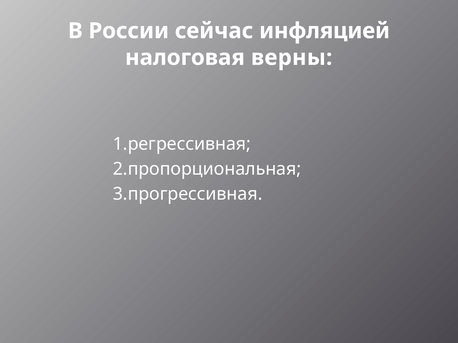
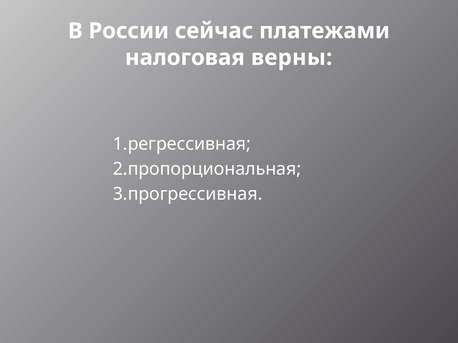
инфляцией: инфляцией -> платежами (325, 31)
